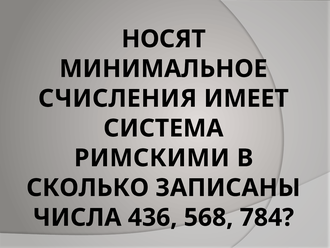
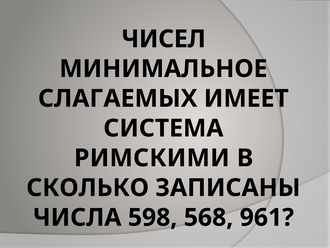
НОСЯТ: НОСЯТ -> ЧИСЕЛ (164, 39)
СЧИСЛЕНИЯ: СЧИСЛЕНИЯ -> СЛАГАЕМЫХ (118, 98)
436: 436 -> 598 (153, 217)
784: 784 -> 961 (267, 217)
